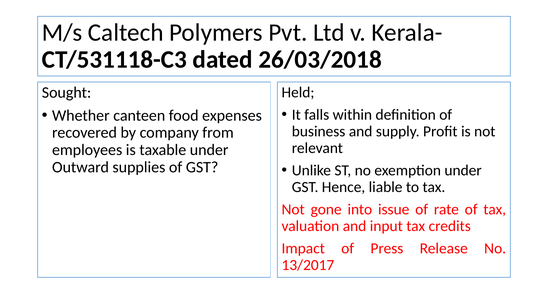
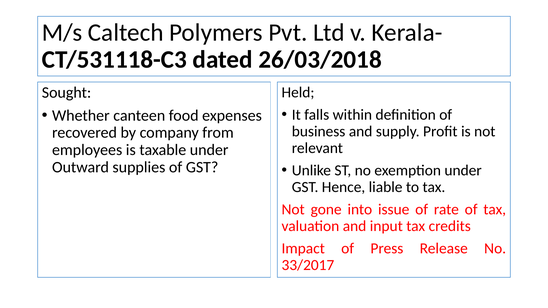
13/2017: 13/2017 -> 33/2017 (308, 265)
